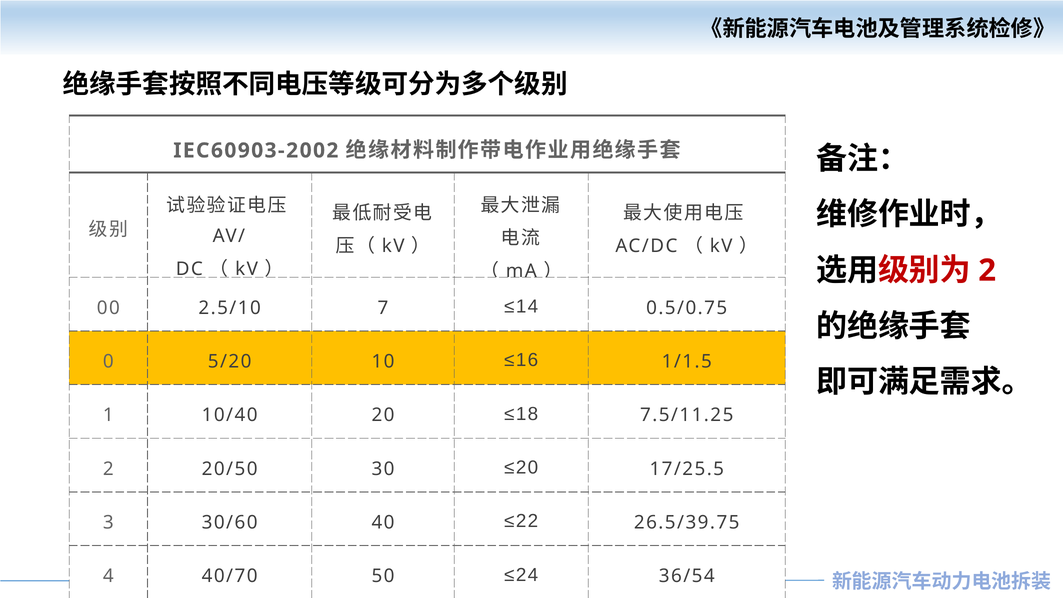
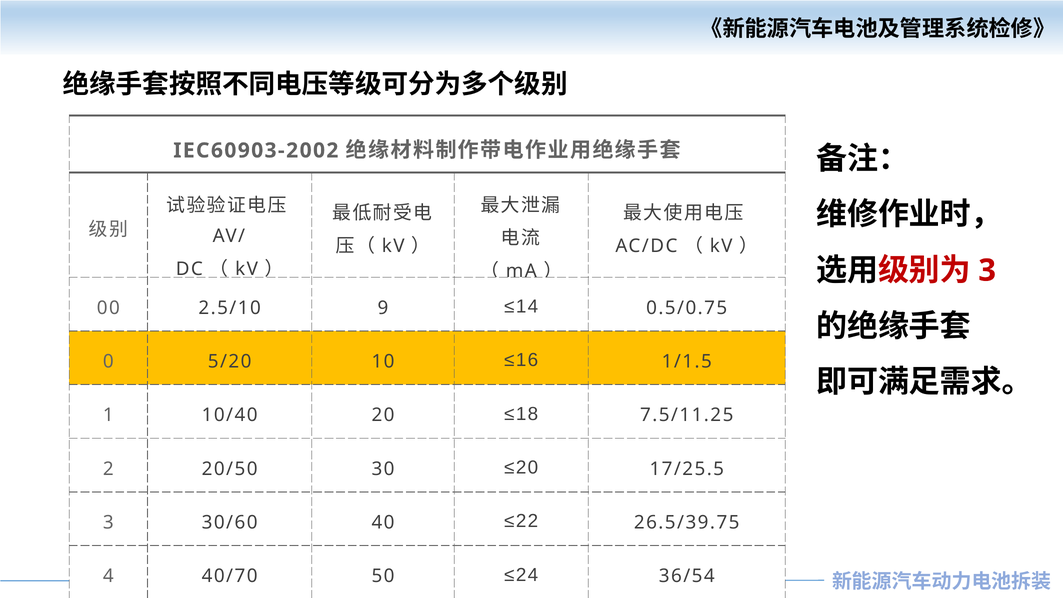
2: 2 -> 3 (987, 270)
7: 7 -> 9 (383, 308)
